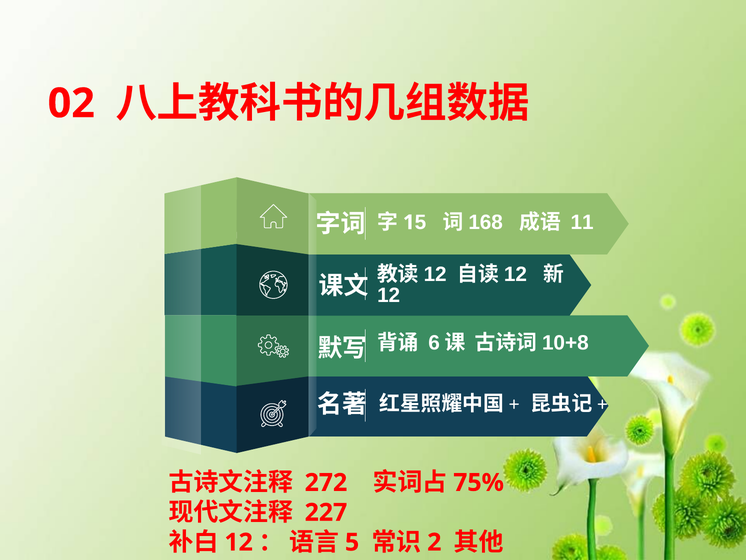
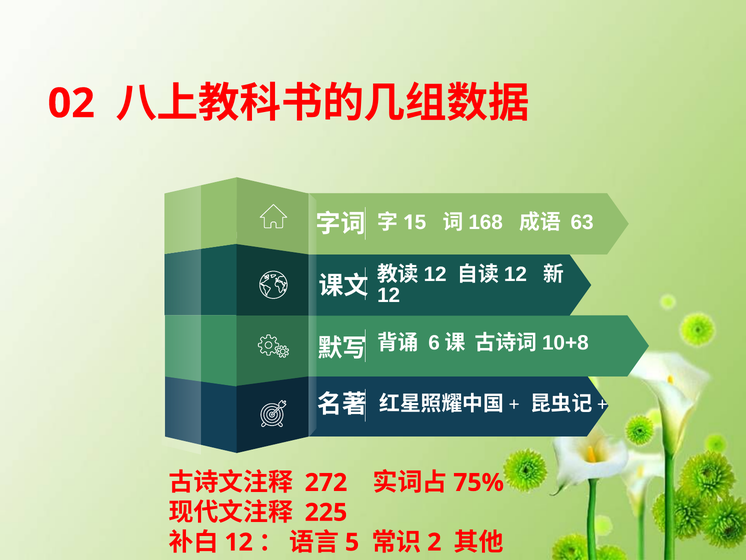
11: 11 -> 63 (582, 222)
227: 227 -> 225 (326, 512)
